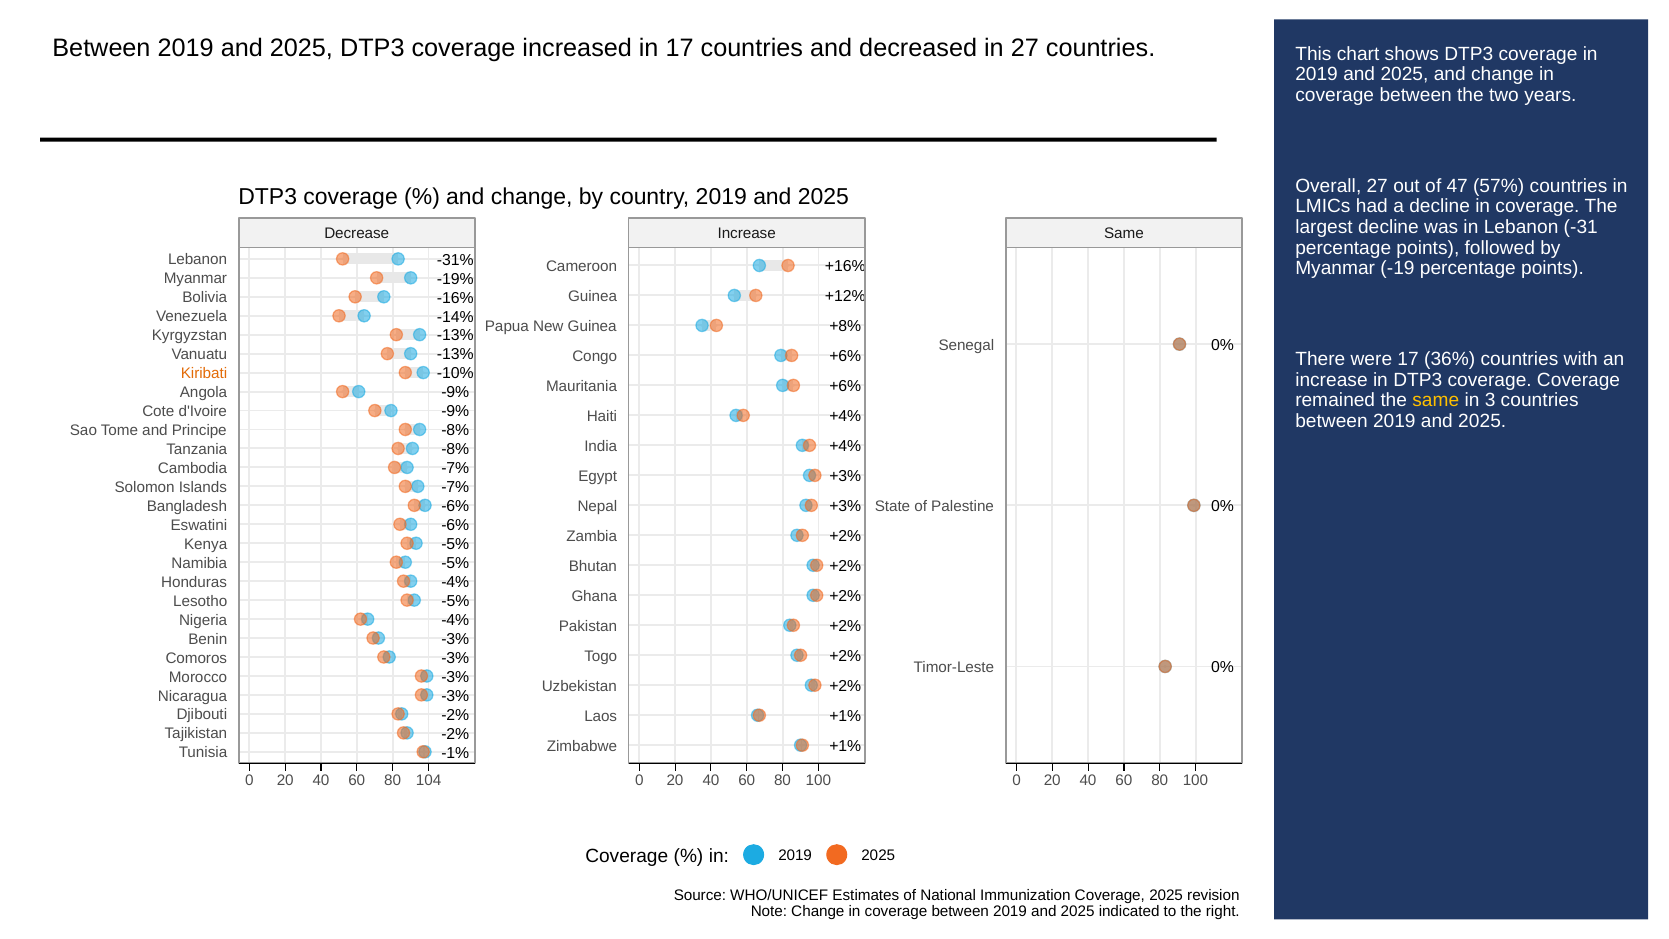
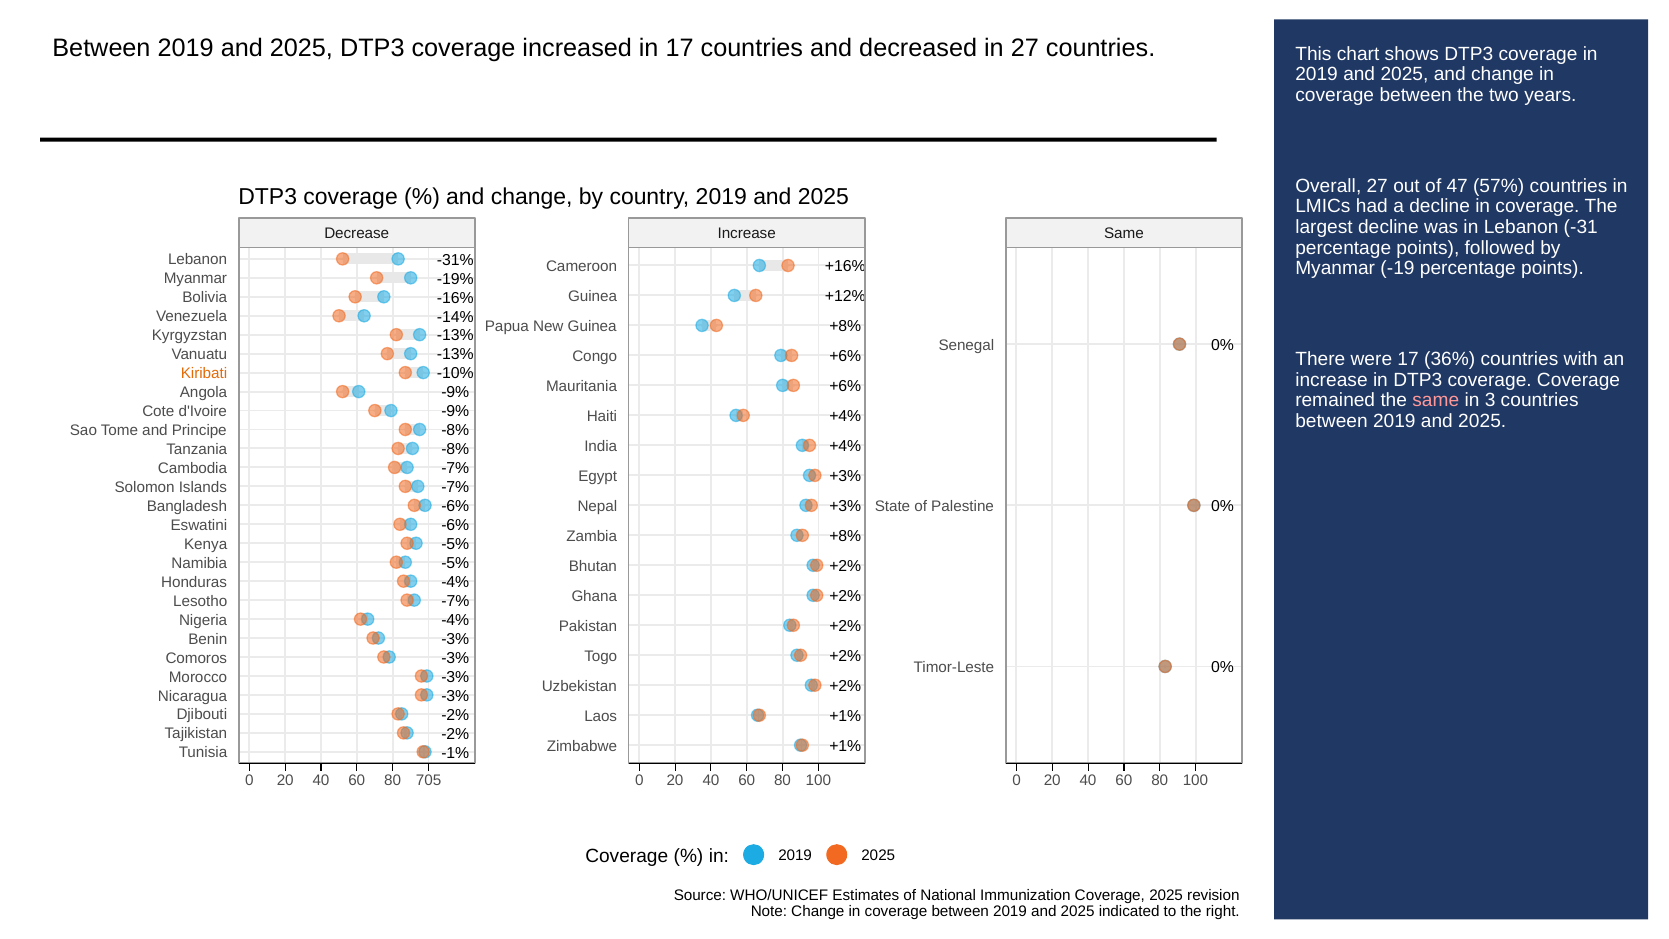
same colour: yellow -> pink (1436, 400)
+2%: +2% -> +8% (845, 536)
-5%: -5% -> -7% (455, 601)
104: 104 -> 705 (429, 781)
